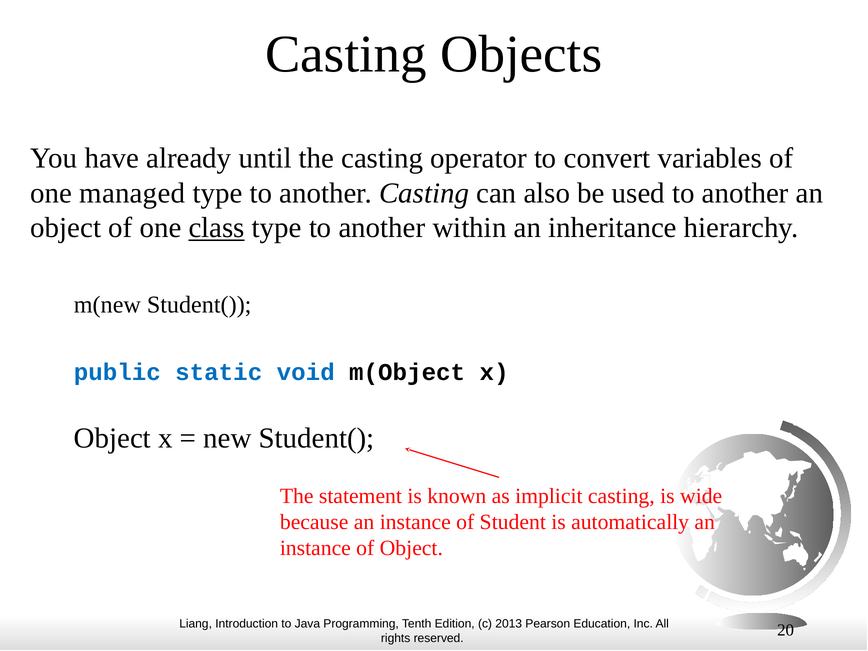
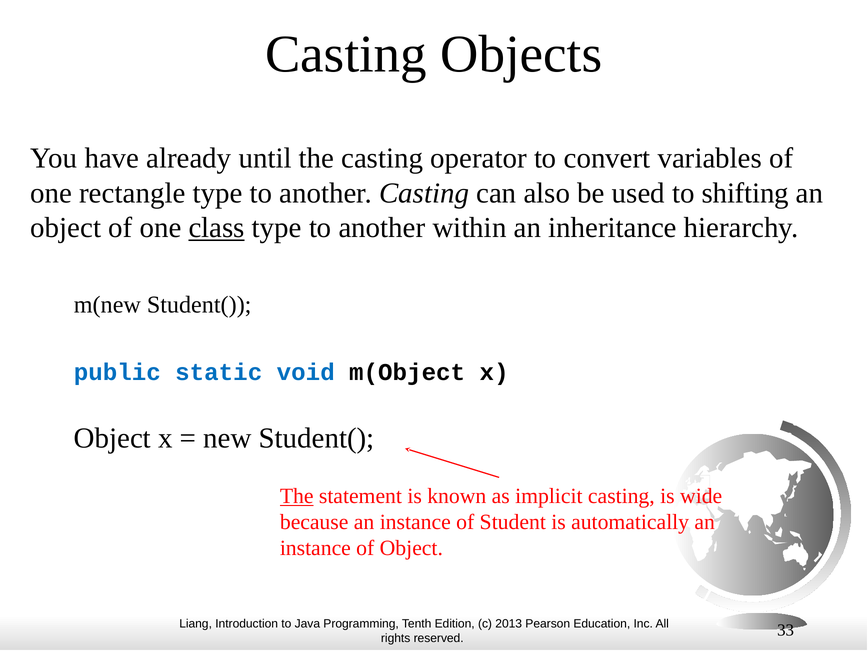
managed: managed -> rectangle (132, 193)
used to another: another -> shifting (745, 193)
The underline: none -> present (297, 496)
20: 20 -> 33 (786, 630)
